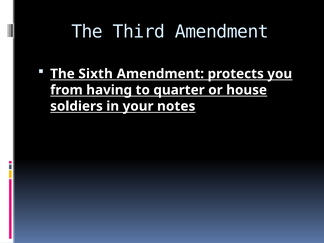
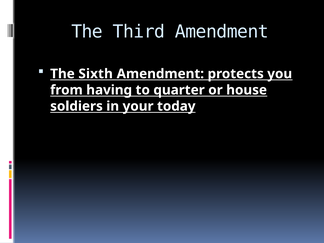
notes: notes -> today (176, 106)
